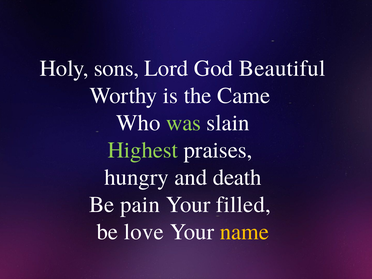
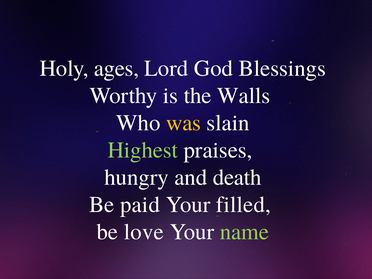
sons: sons -> ages (116, 68)
Beautiful: Beautiful -> Blessings (282, 68)
Came: Came -> Walls (244, 96)
was colour: light green -> yellow (184, 123)
pain: pain -> paid (140, 205)
name colour: yellow -> light green (244, 232)
